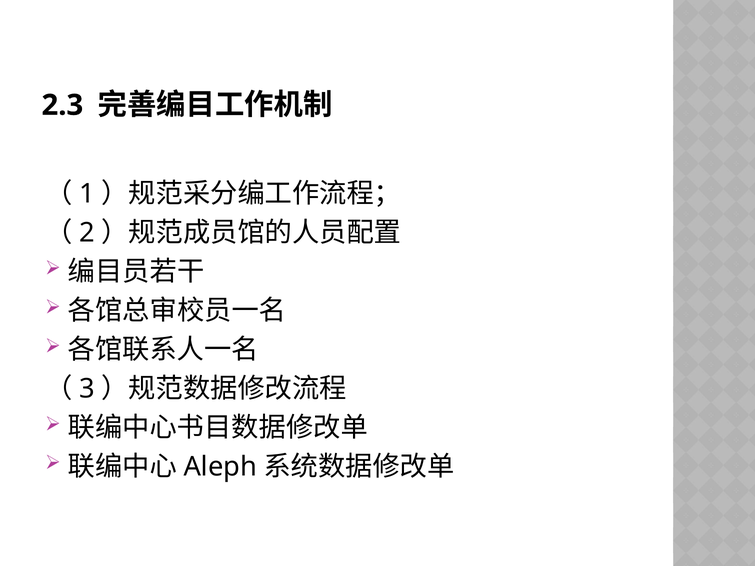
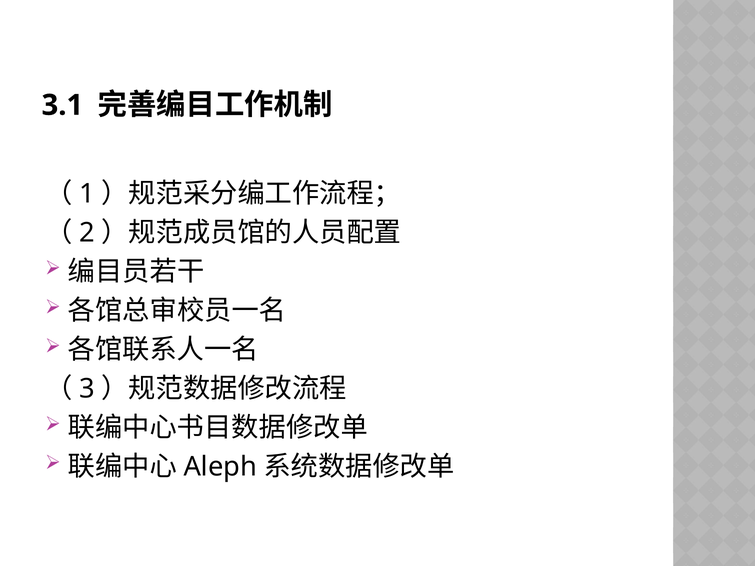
2.3: 2.3 -> 3.1 (62, 105)
